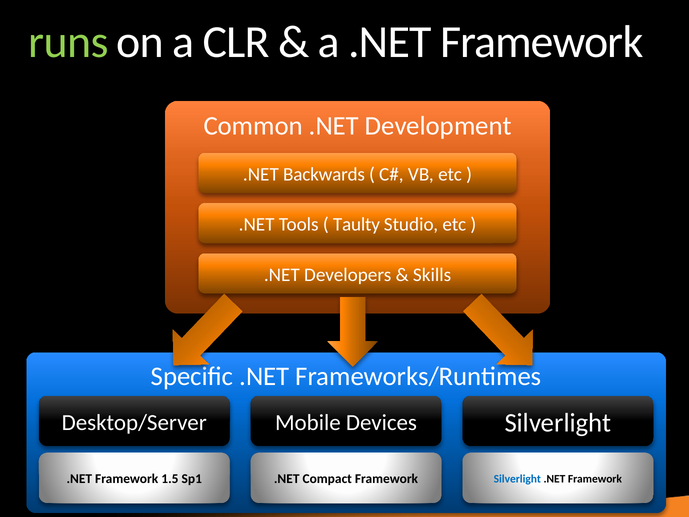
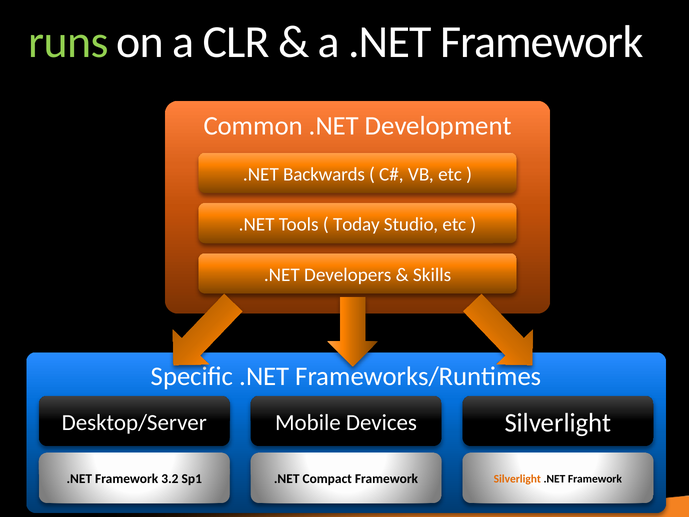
Taulty: Taulty -> Today (356, 224)
1.5: 1.5 -> 3.2 (170, 479)
Silverlight colour: blue -> orange (517, 478)
